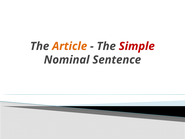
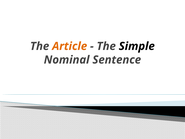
Simple colour: red -> black (137, 46)
